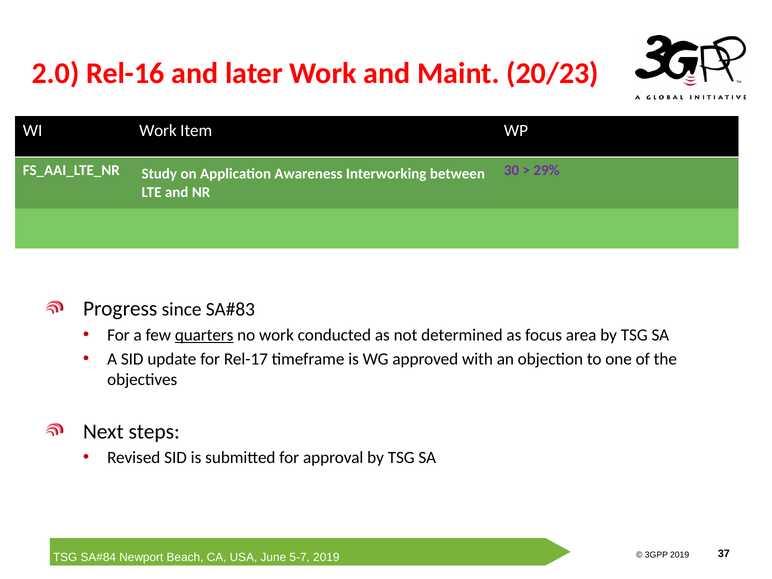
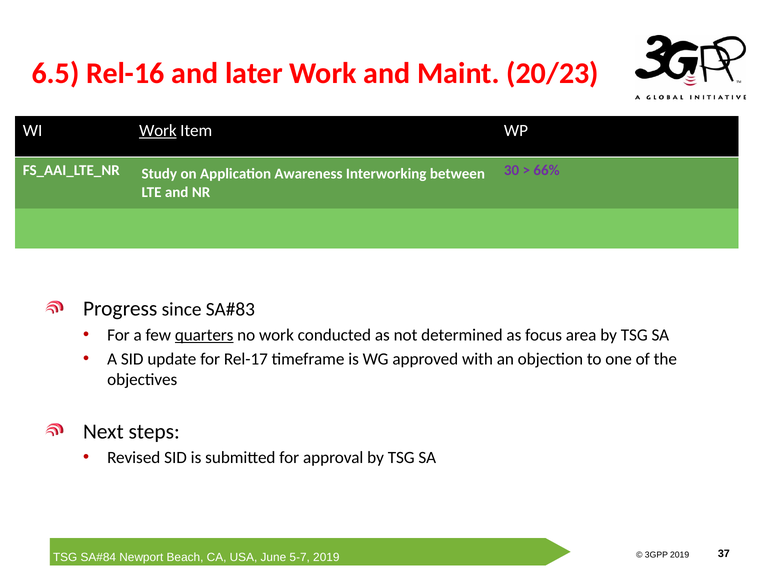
2.0: 2.0 -> 6.5 (56, 74)
Work underline: none -> present (158, 131)
29%: 29% -> 66% (547, 170)
